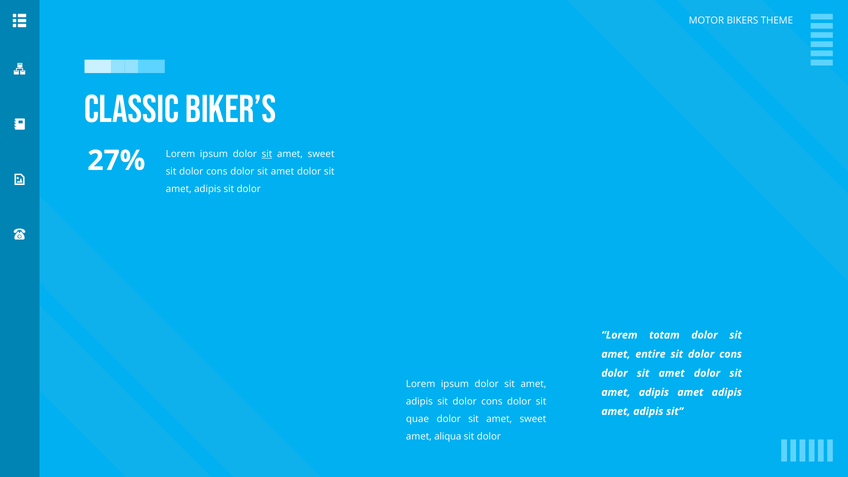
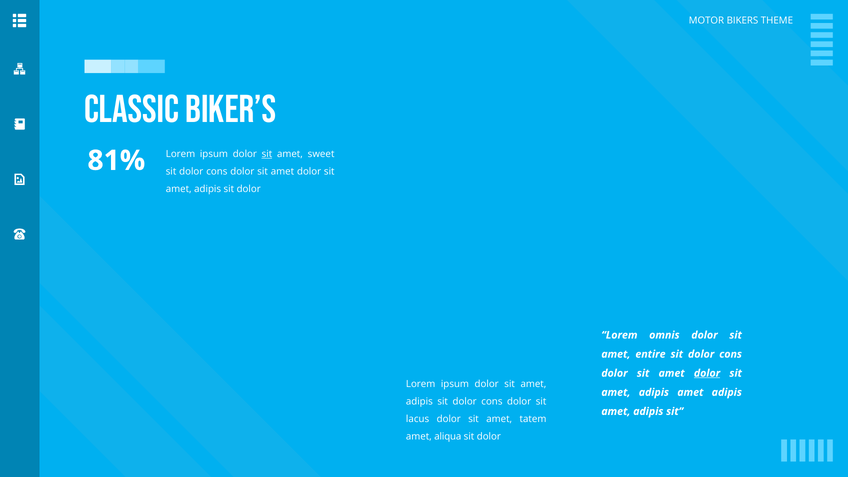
27%: 27% -> 81% (116, 161)
totam: totam -> omnis (664, 335)
dolor underline: none -> present (707, 373)
quae: quae -> lacus (418, 419)
sweet: sweet -> tatem (533, 419)
